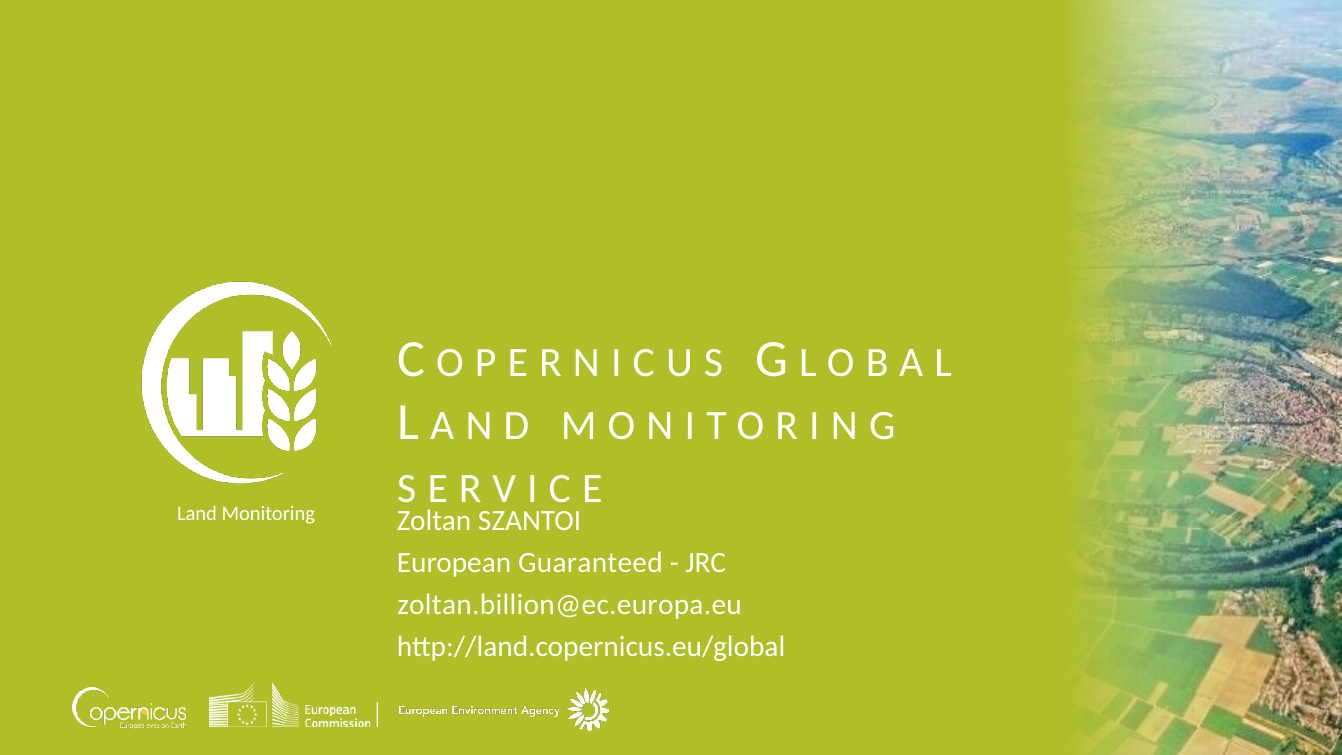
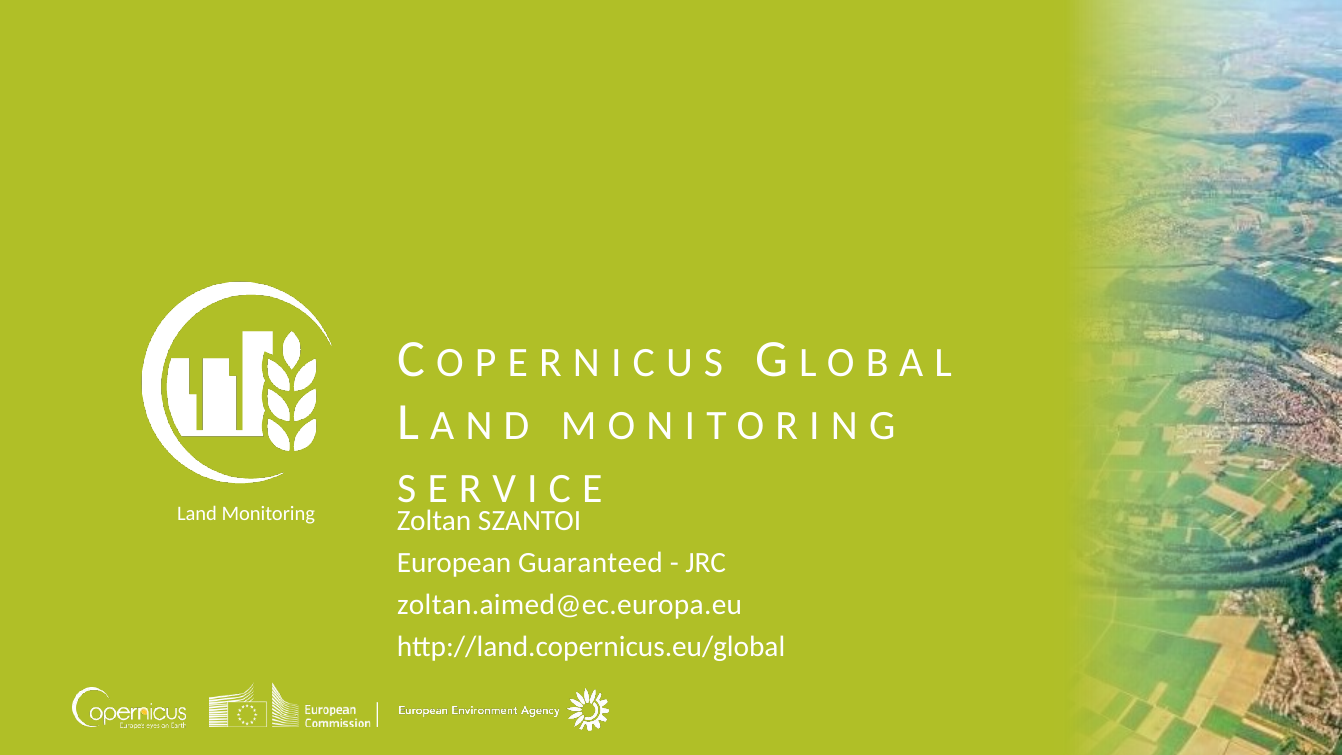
zoltan.billion@ec.europa.eu: zoltan.billion@ec.europa.eu -> zoltan.aimed@ec.europa.eu (570, 605)
